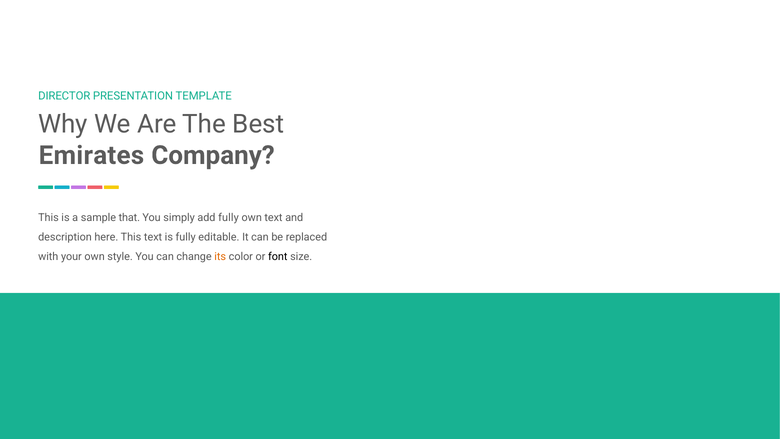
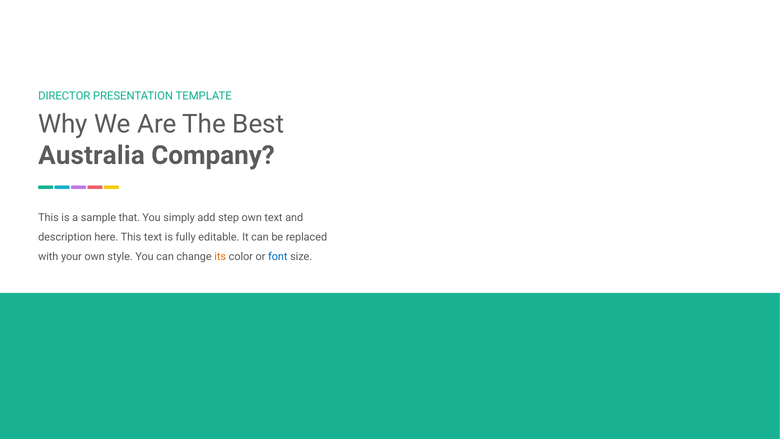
Emirates: Emirates -> Australia (91, 155)
add fully: fully -> step (229, 218)
font colour: black -> blue (278, 257)
